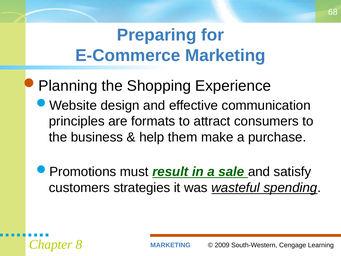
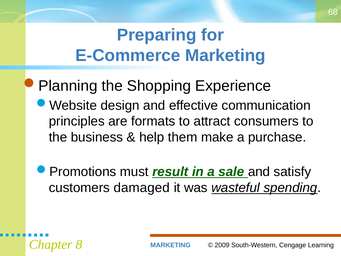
strategies: strategies -> damaged (142, 188)
